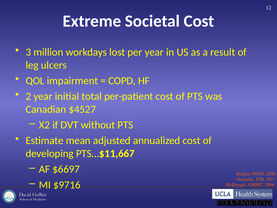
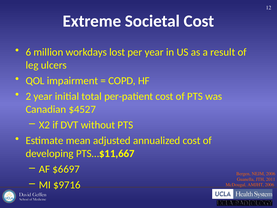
3: 3 -> 6 (28, 52)
